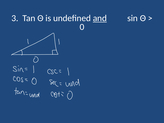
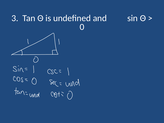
and underline: present -> none (100, 18)
